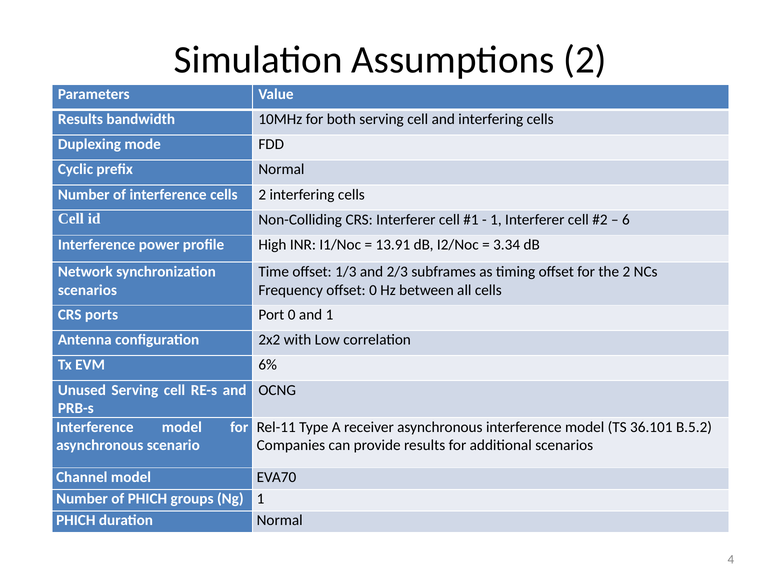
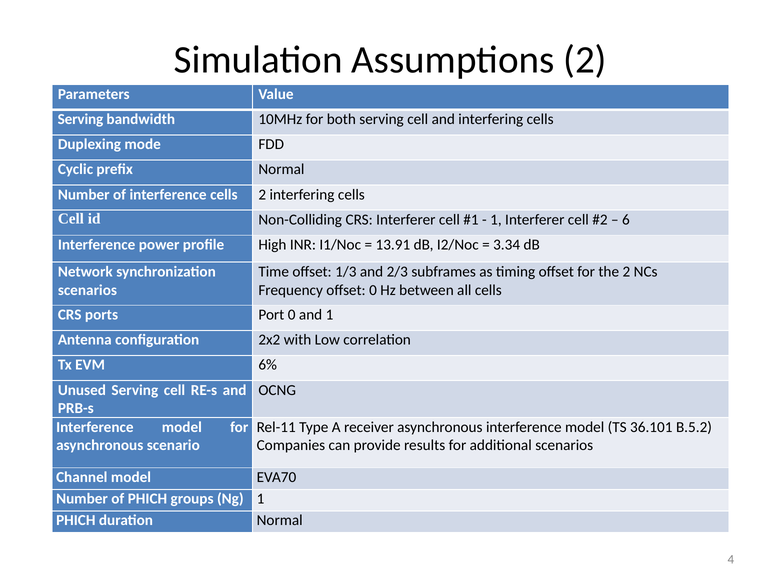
Results: Results -> Serving (80, 119)
